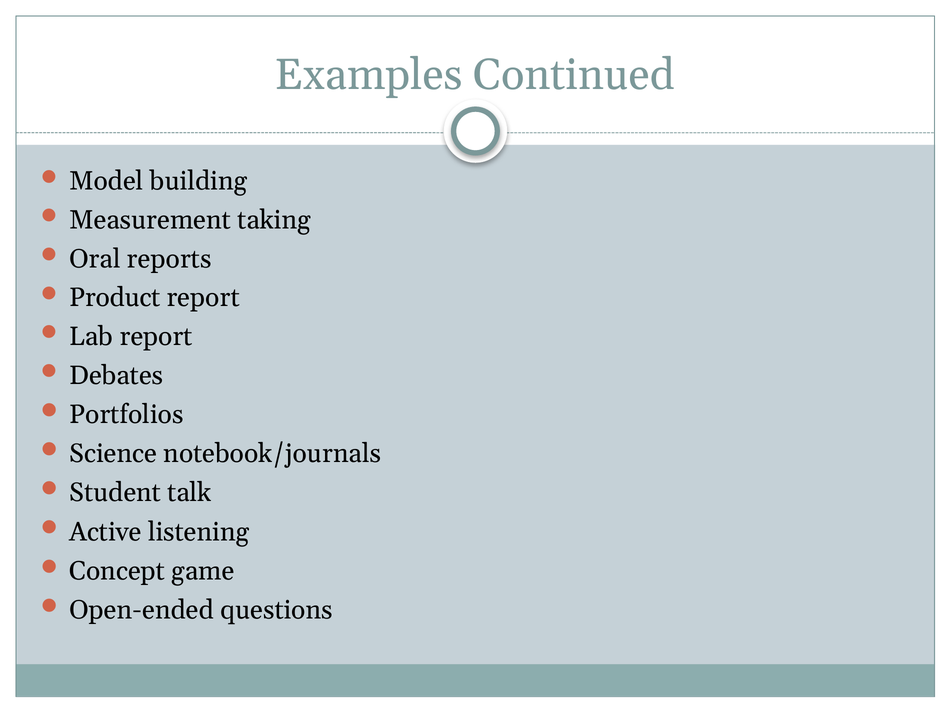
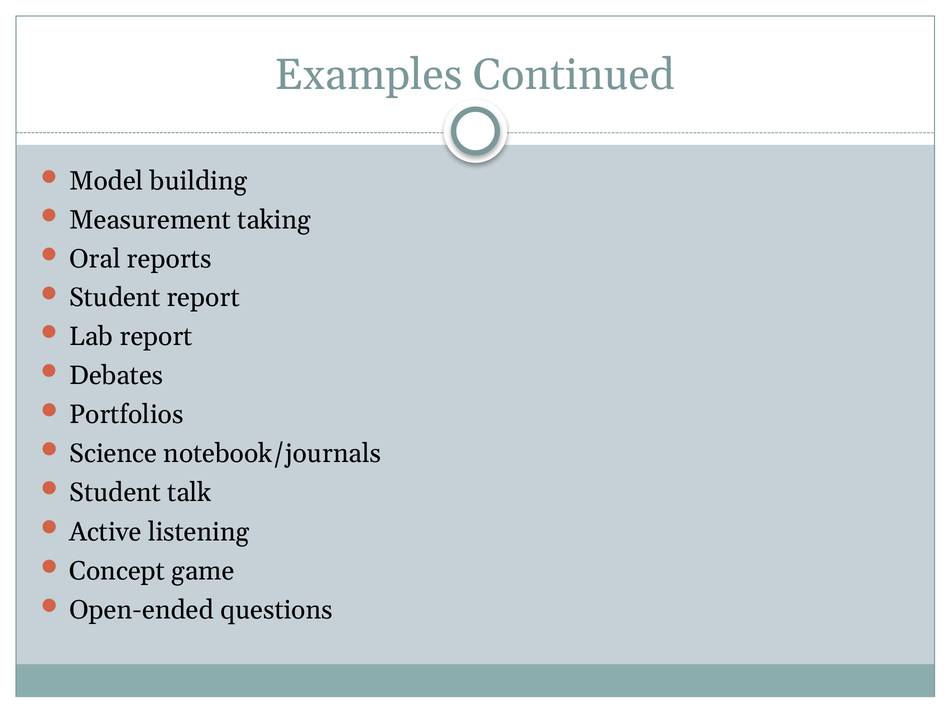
Product: Product -> Student (115, 298)
